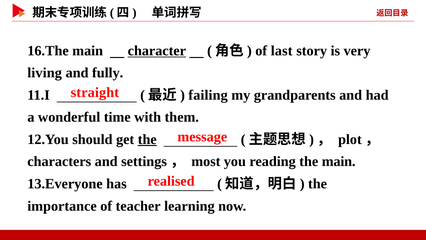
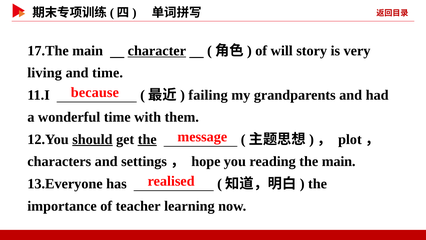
16.The: 16.The -> 17.The (48, 51)
last: last -> will (282, 51)
and fully: fully -> time (108, 73)
straight: straight -> because (95, 92)
should underline: none -> present (92, 139)
most: most -> hope (206, 161)
